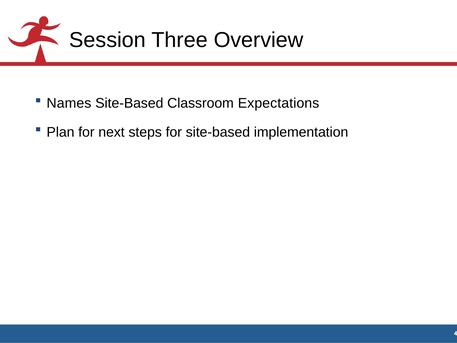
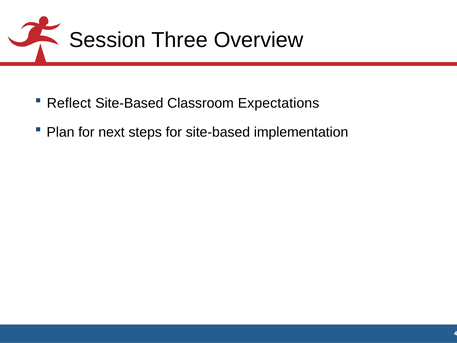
Names: Names -> Reflect (69, 103)
